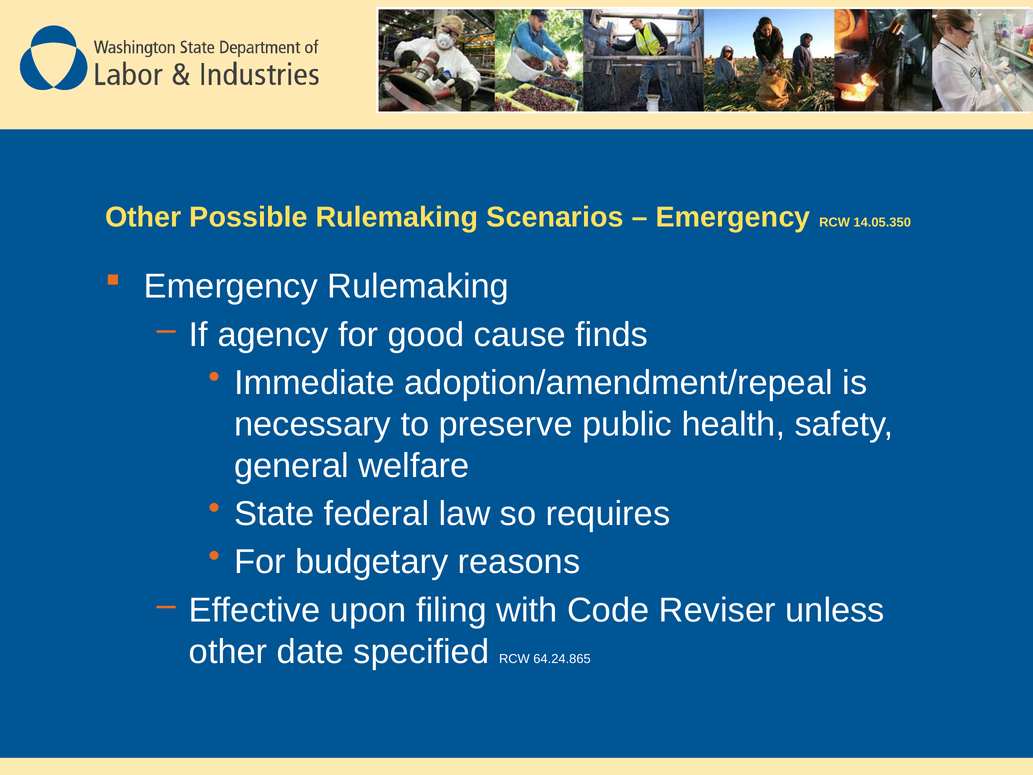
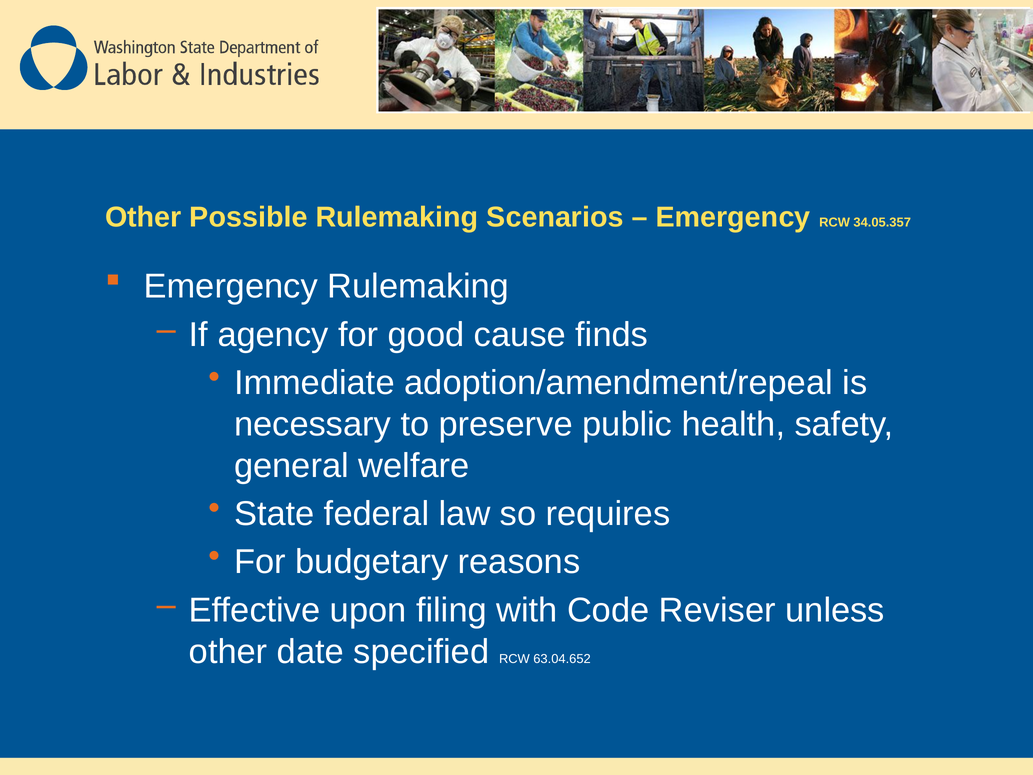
14.05.350: 14.05.350 -> 34.05.357 (882, 222)
64.24.865: 64.24.865 -> 63.04.652 (562, 659)
